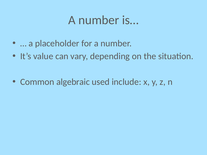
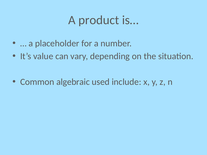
number: number -> product (99, 20)
